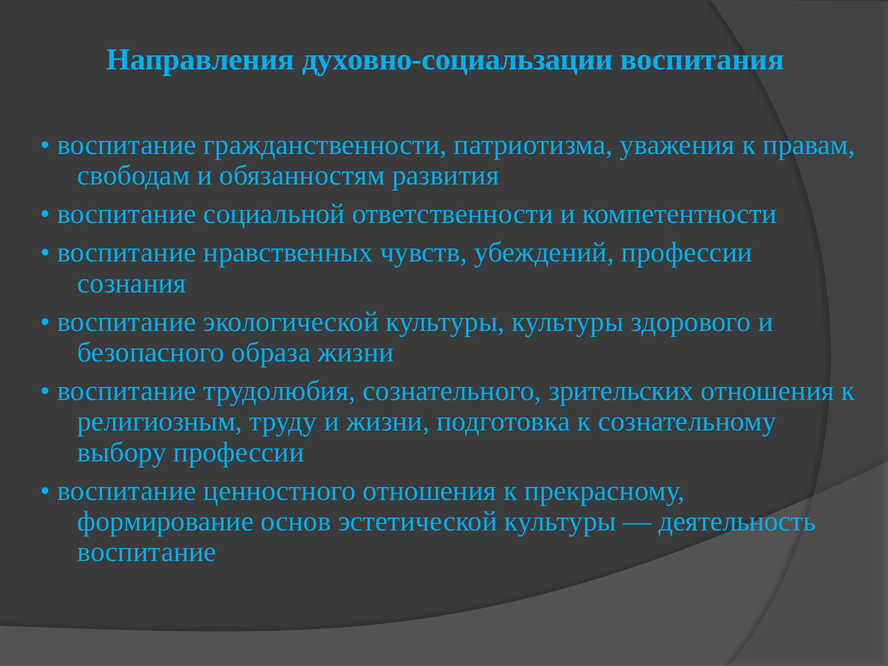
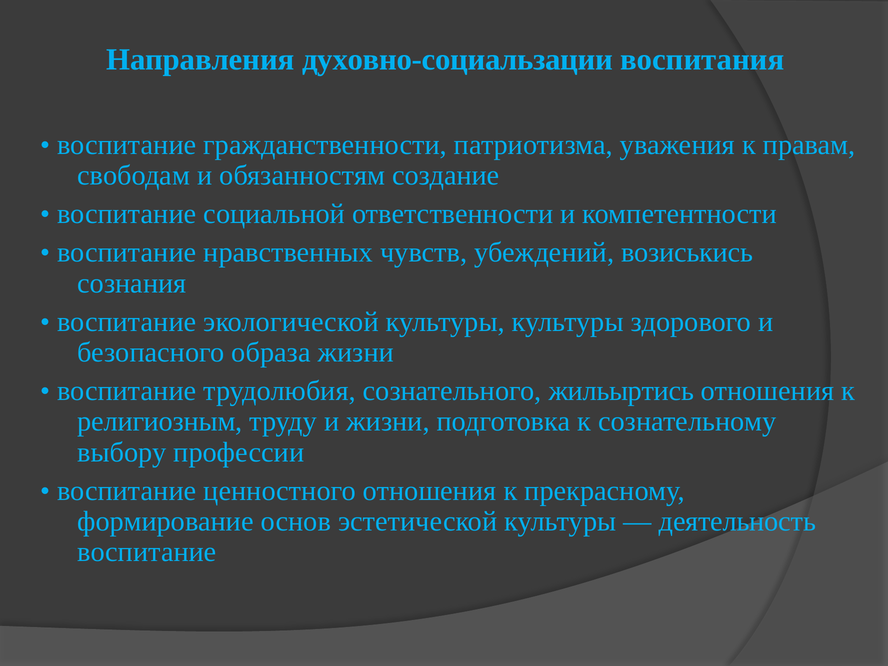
развития: развития -> создание (446, 175)
убеждений профессии: профессии -> возиськись (687, 253)
зрительских: зрительских -> жильыртись (621, 391)
